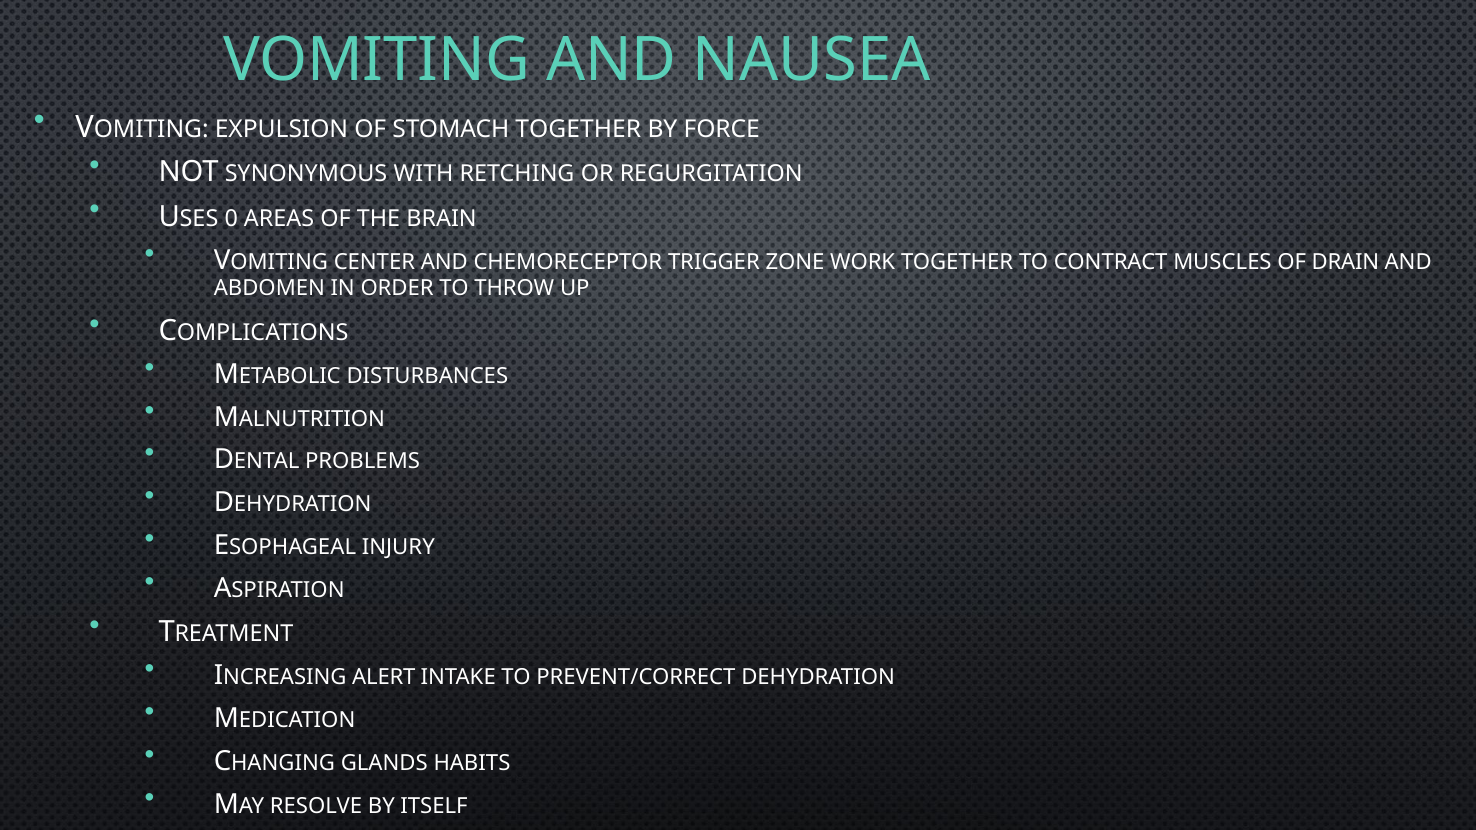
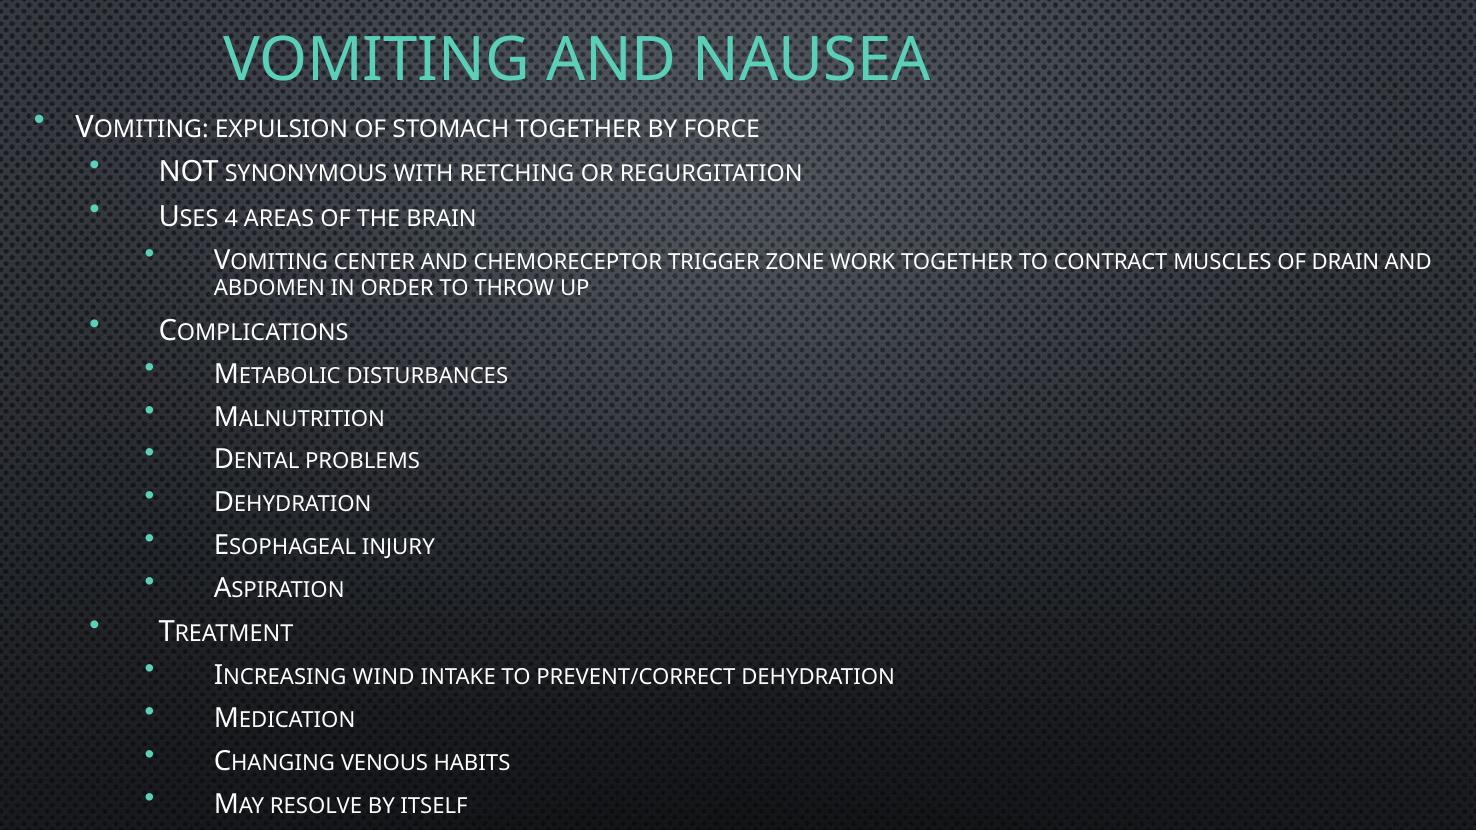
0: 0 -> 4 (231, 219)
ALERT: ALERT -> WIND (384, 678)
GLANDS: GLANDS -> VENOUS (384, 763)
